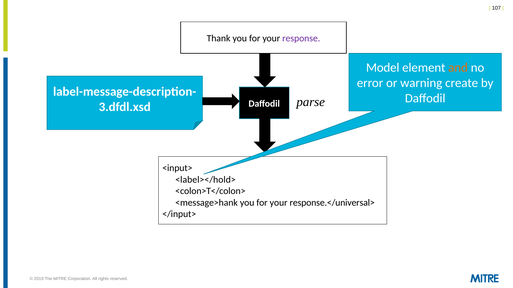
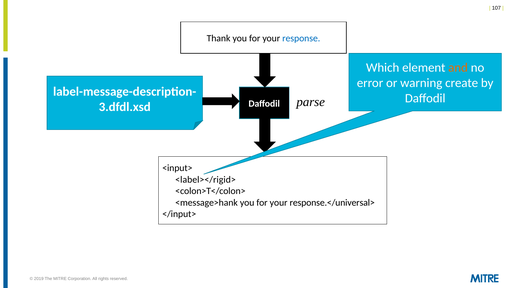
response colour: purple -> blue (301, 38)
Model: Model -> Which (383, 68)
<label></hold>: <label></hold> -> <label></rigid> (206, 180)
